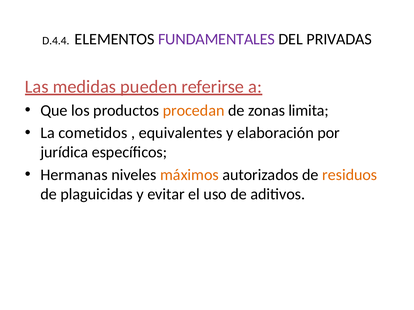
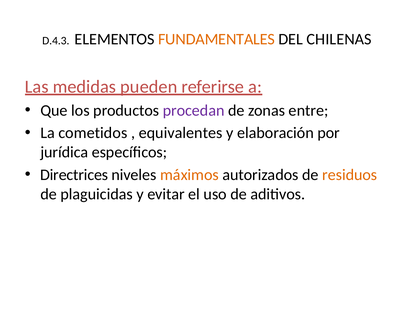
D.4.4: D.4.4 -> D.4.3 (56, 41)
FUNDAMENTALES colour: purple -> orange (216, 39)
PRIVADAS: PRIVADAS -> CHILENAS (339, 39)
procedan colour: orange -> purple (194, 111)
limita: limita -> entre (309, 111)
Hermanas: Hermanas -> Directrices (74, 175)
